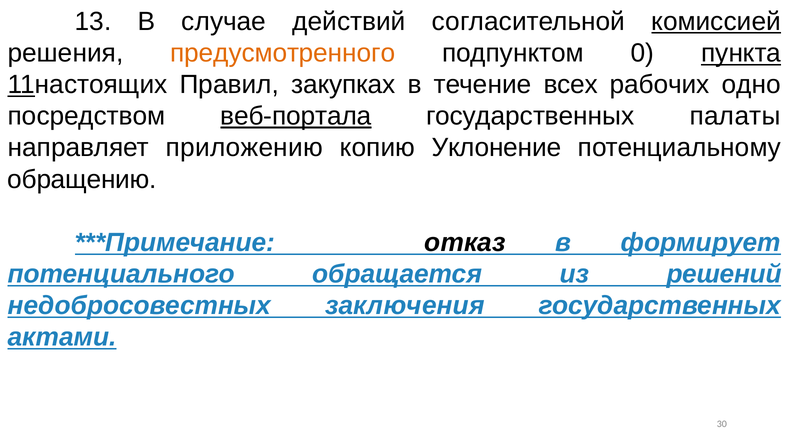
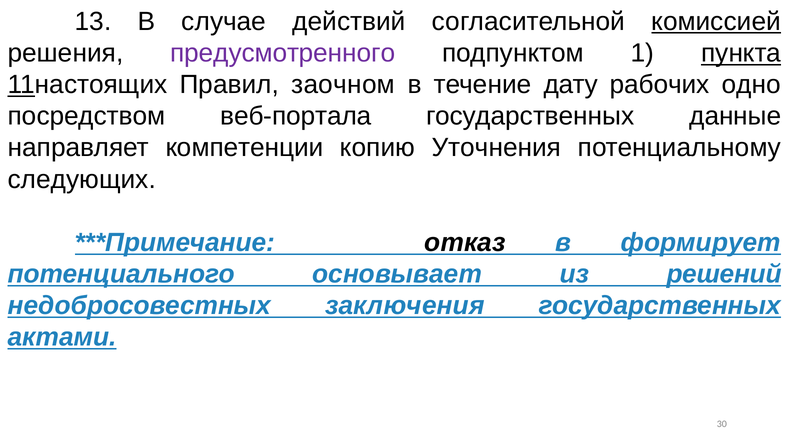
предусмотренного colour: orange -> purple (283, 53)
0: 0 -> 1 (642, 53)
закупках: закупках -> заочном (343, 85)
всех: всех -> дату (571, 85)
веб-портала underline: present -> none (296, 116)
палаты: палаты -> данные (735, 116)
приложению: приложению -> компетенции (245, 148)
Уклонение: Уклонение -> Уточнения (496, 148)
обращению: обращению -> следующих (82, 179)
обращается: обращается -> основывает (397, 274)
